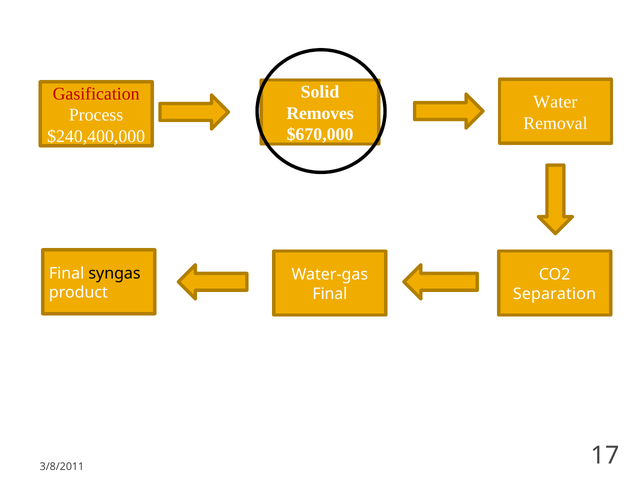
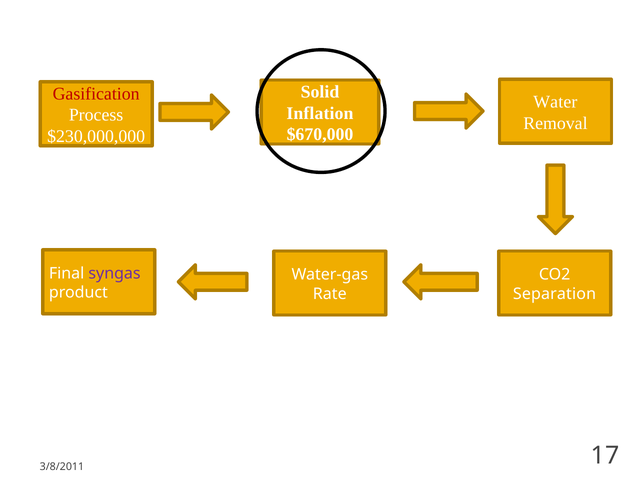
Removes: Removes -> Inflation (320, 113)
$240,400,000: $240,400,000 -> $230,000,000 (96, 136)
syngas colour: black -> purple (115, 273)
Final: Final -> Rate (330, 294)
